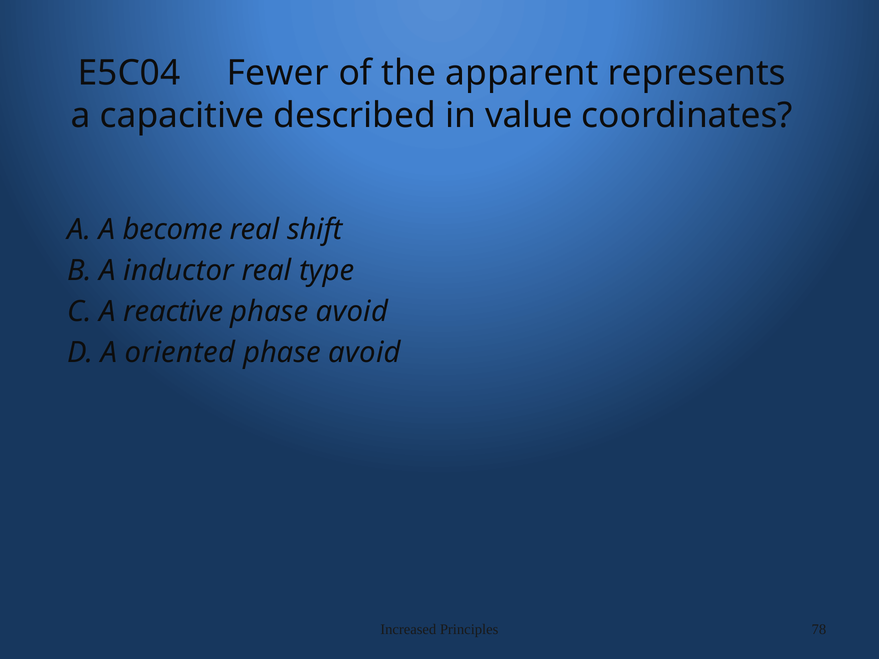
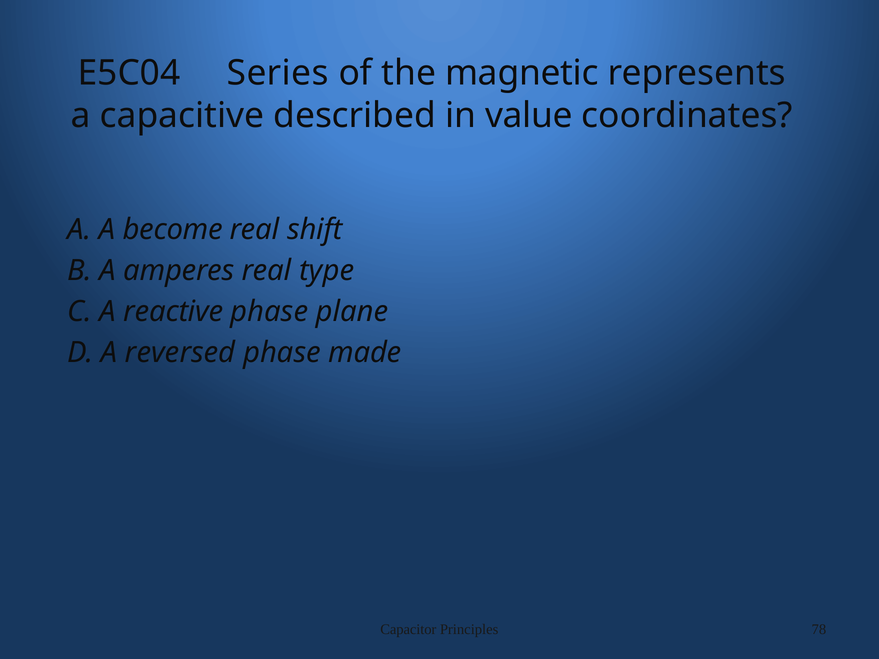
Fewer: Fewer -> Series (278, 73)
apparent: apparent -> magnetic (522, 73)
inductor: inductor -> amperes (179, 271)
avoid: avoid -> plane (352, 312)
oriented: oriented -> reversed (180, 353)
avoid: avoid -> made (365, 353)
Increased: Increased -> Capacitor (408, 630)
